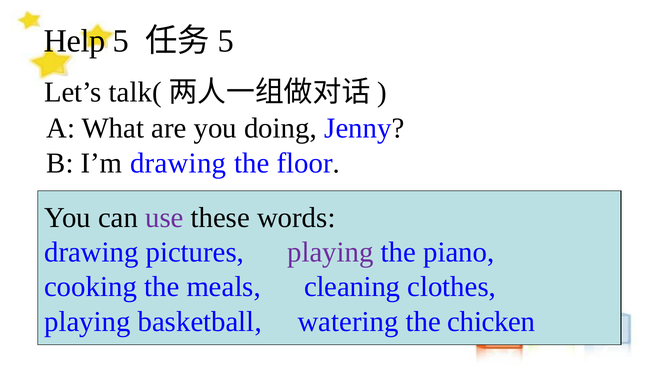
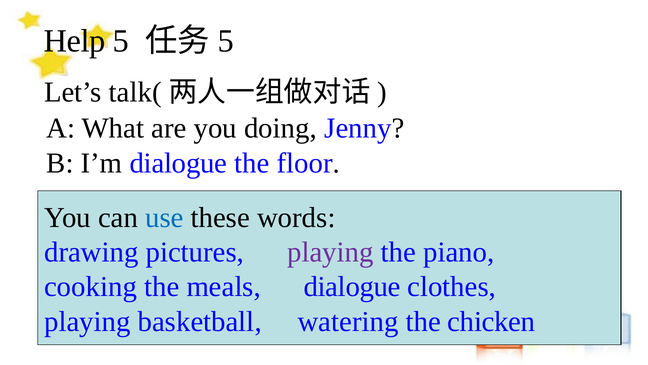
I’m drawing: drawing -> dialogue (178, 163)
use colour: purple -> blue (164, 217)
meals cleaning: cleaning -> dialogue (352, 287)
